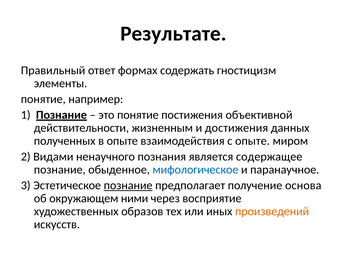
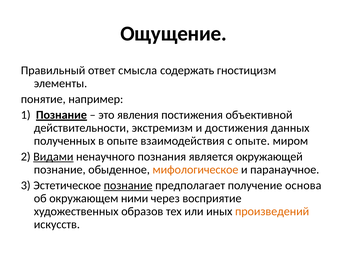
Результате: Результате -> Ощущение (174, 34)
формах: формах -> смысла (138, 71)
это понятие: понятие -> явления (138, 115)
жизненным: жизненным -> экстремизм (162, 128)
Видами underline: none -> present (53, 157)
содержащее: содержащее -> окружающей (269, 157)
мифологическое colour: blue -> orange (195, 170)
